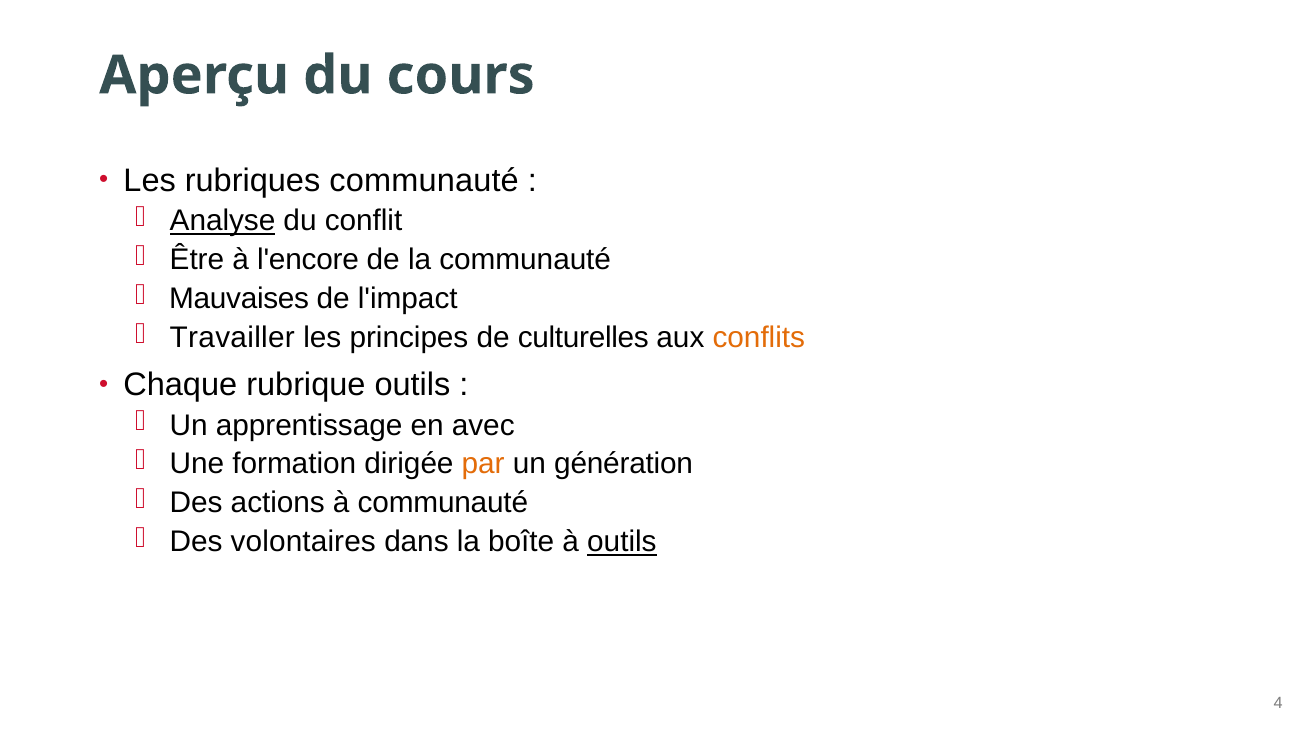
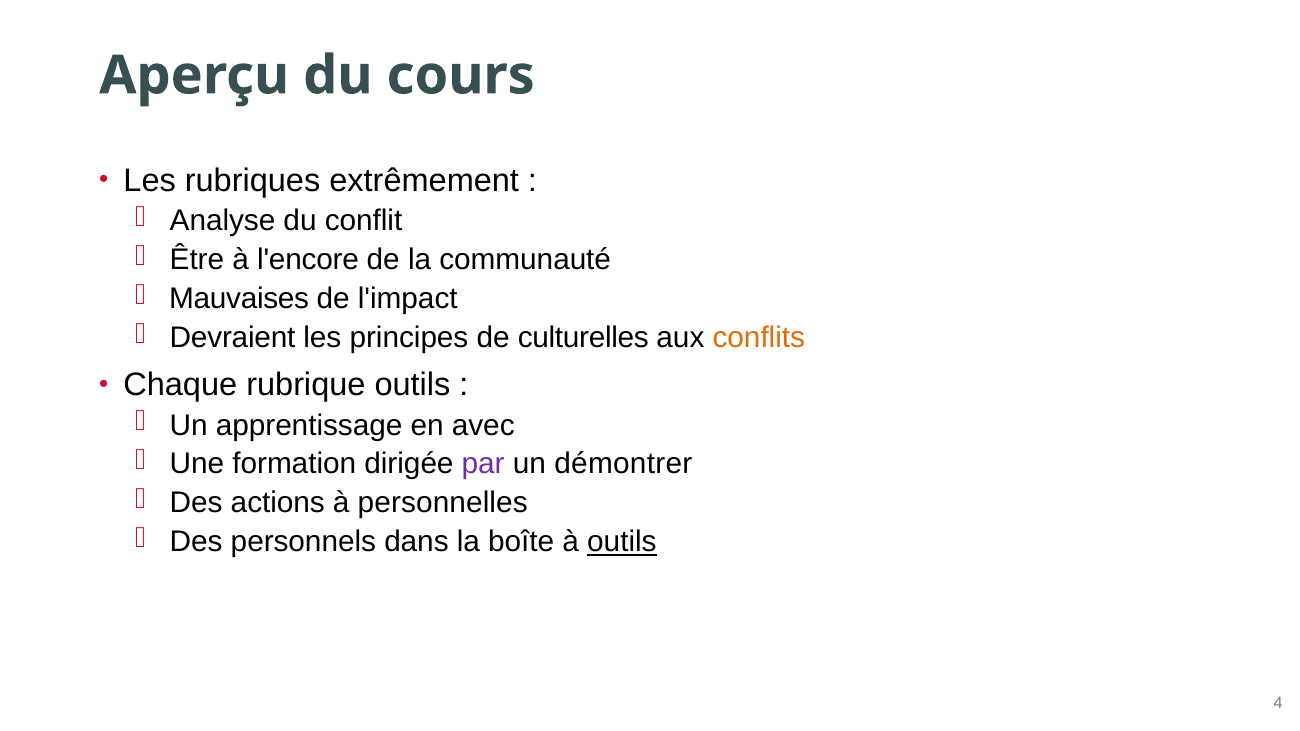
rubriques communauté: communauté -> extrêmement (424, 181)
Analyse underline: present -> none (223, 221)
Travailler: Travailler -> Devraient (233, 338)
par colour: orange -> purple (483, 464)
génération: génération -> démontrer (623, 464)
à communauté: communauté -> personnelles (443, 503)
volontaires: volontaires -> personnels (303, 542)
